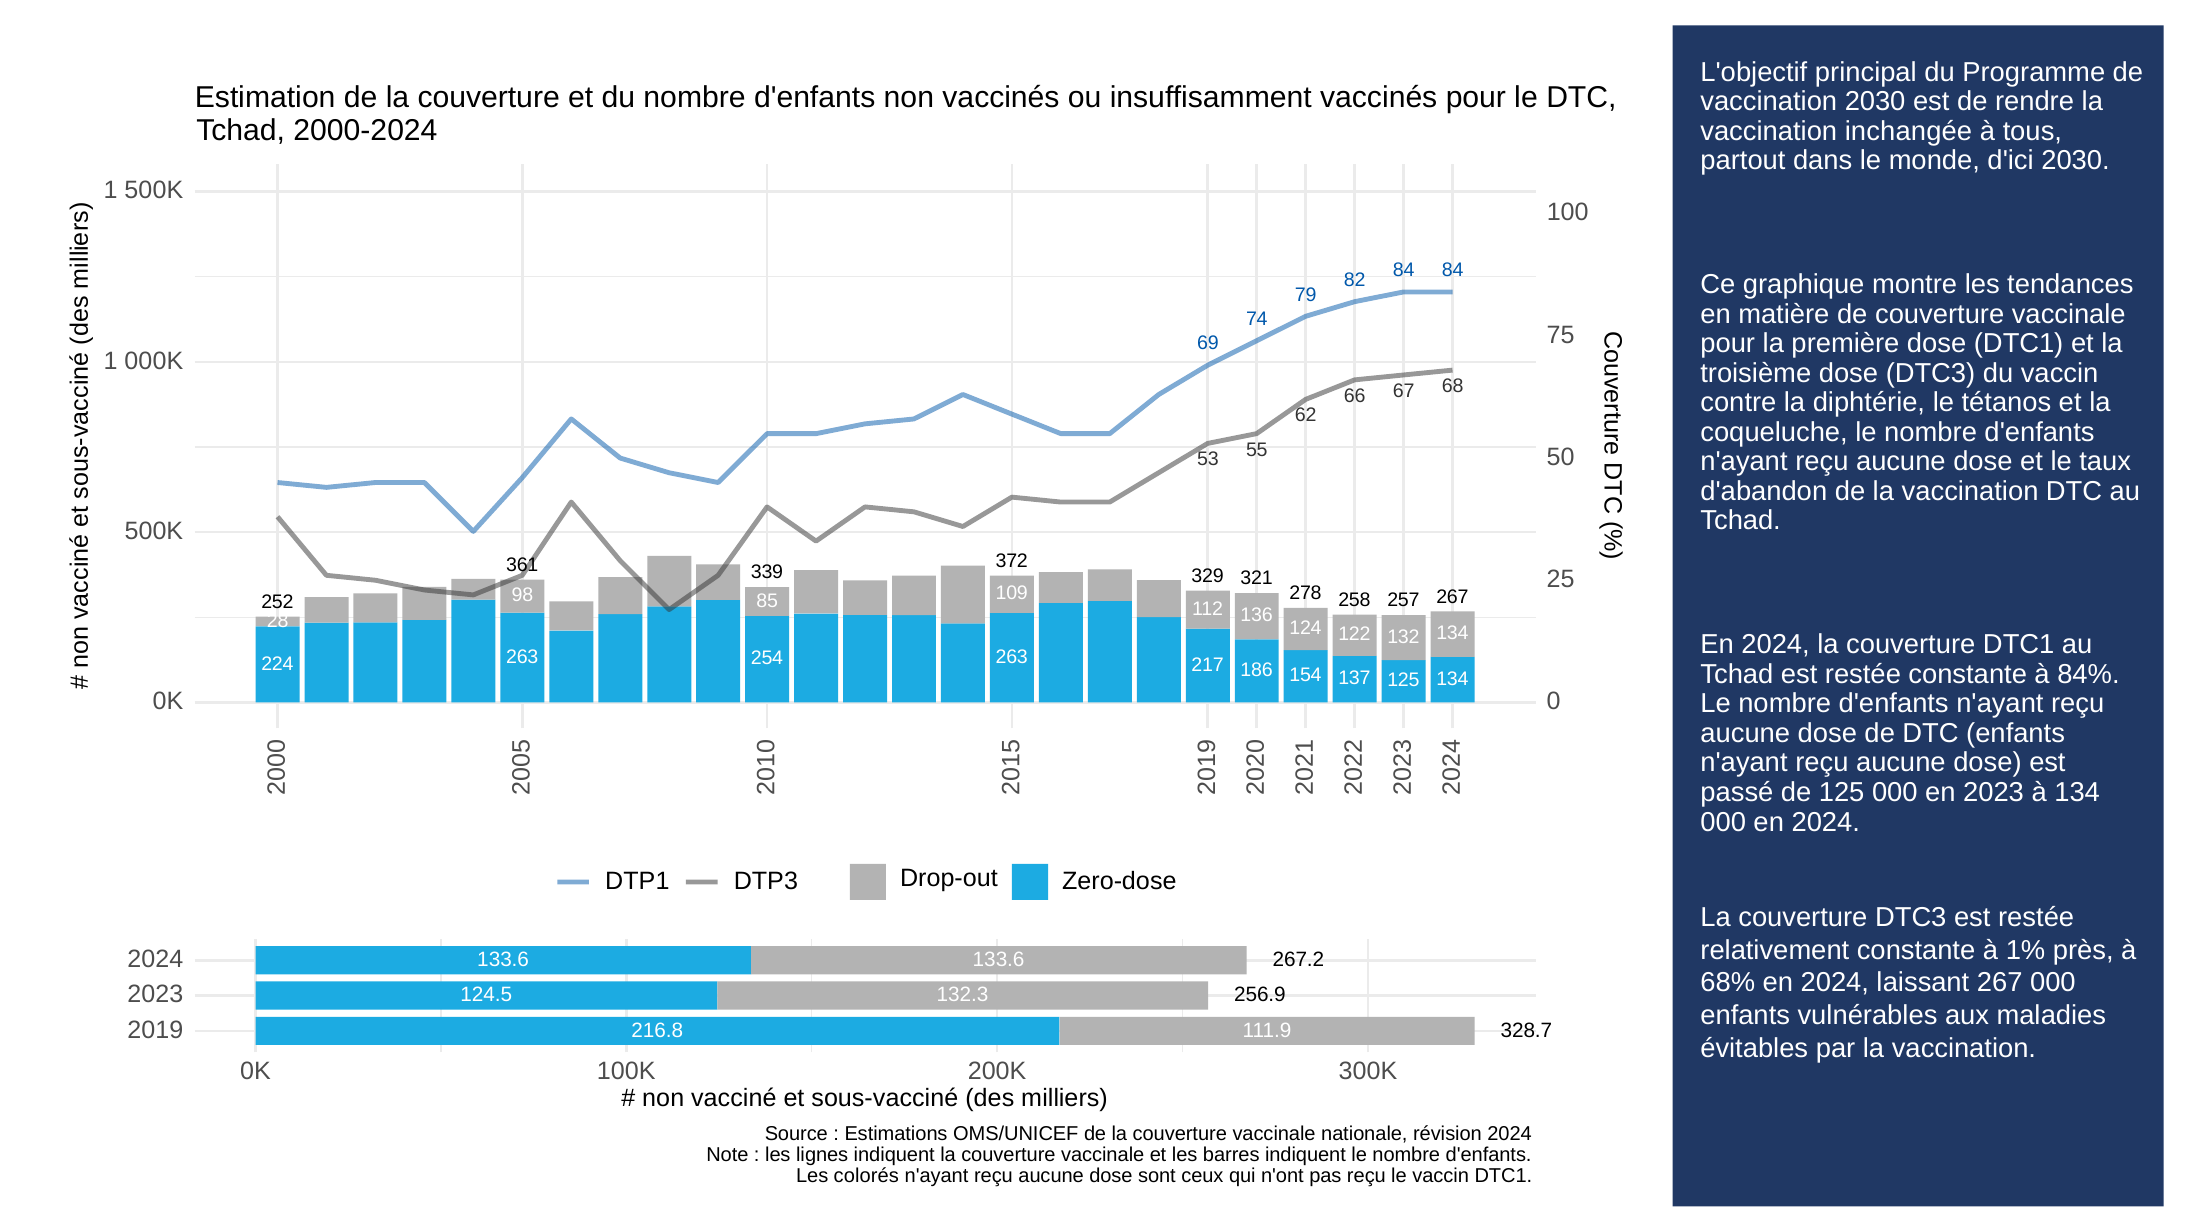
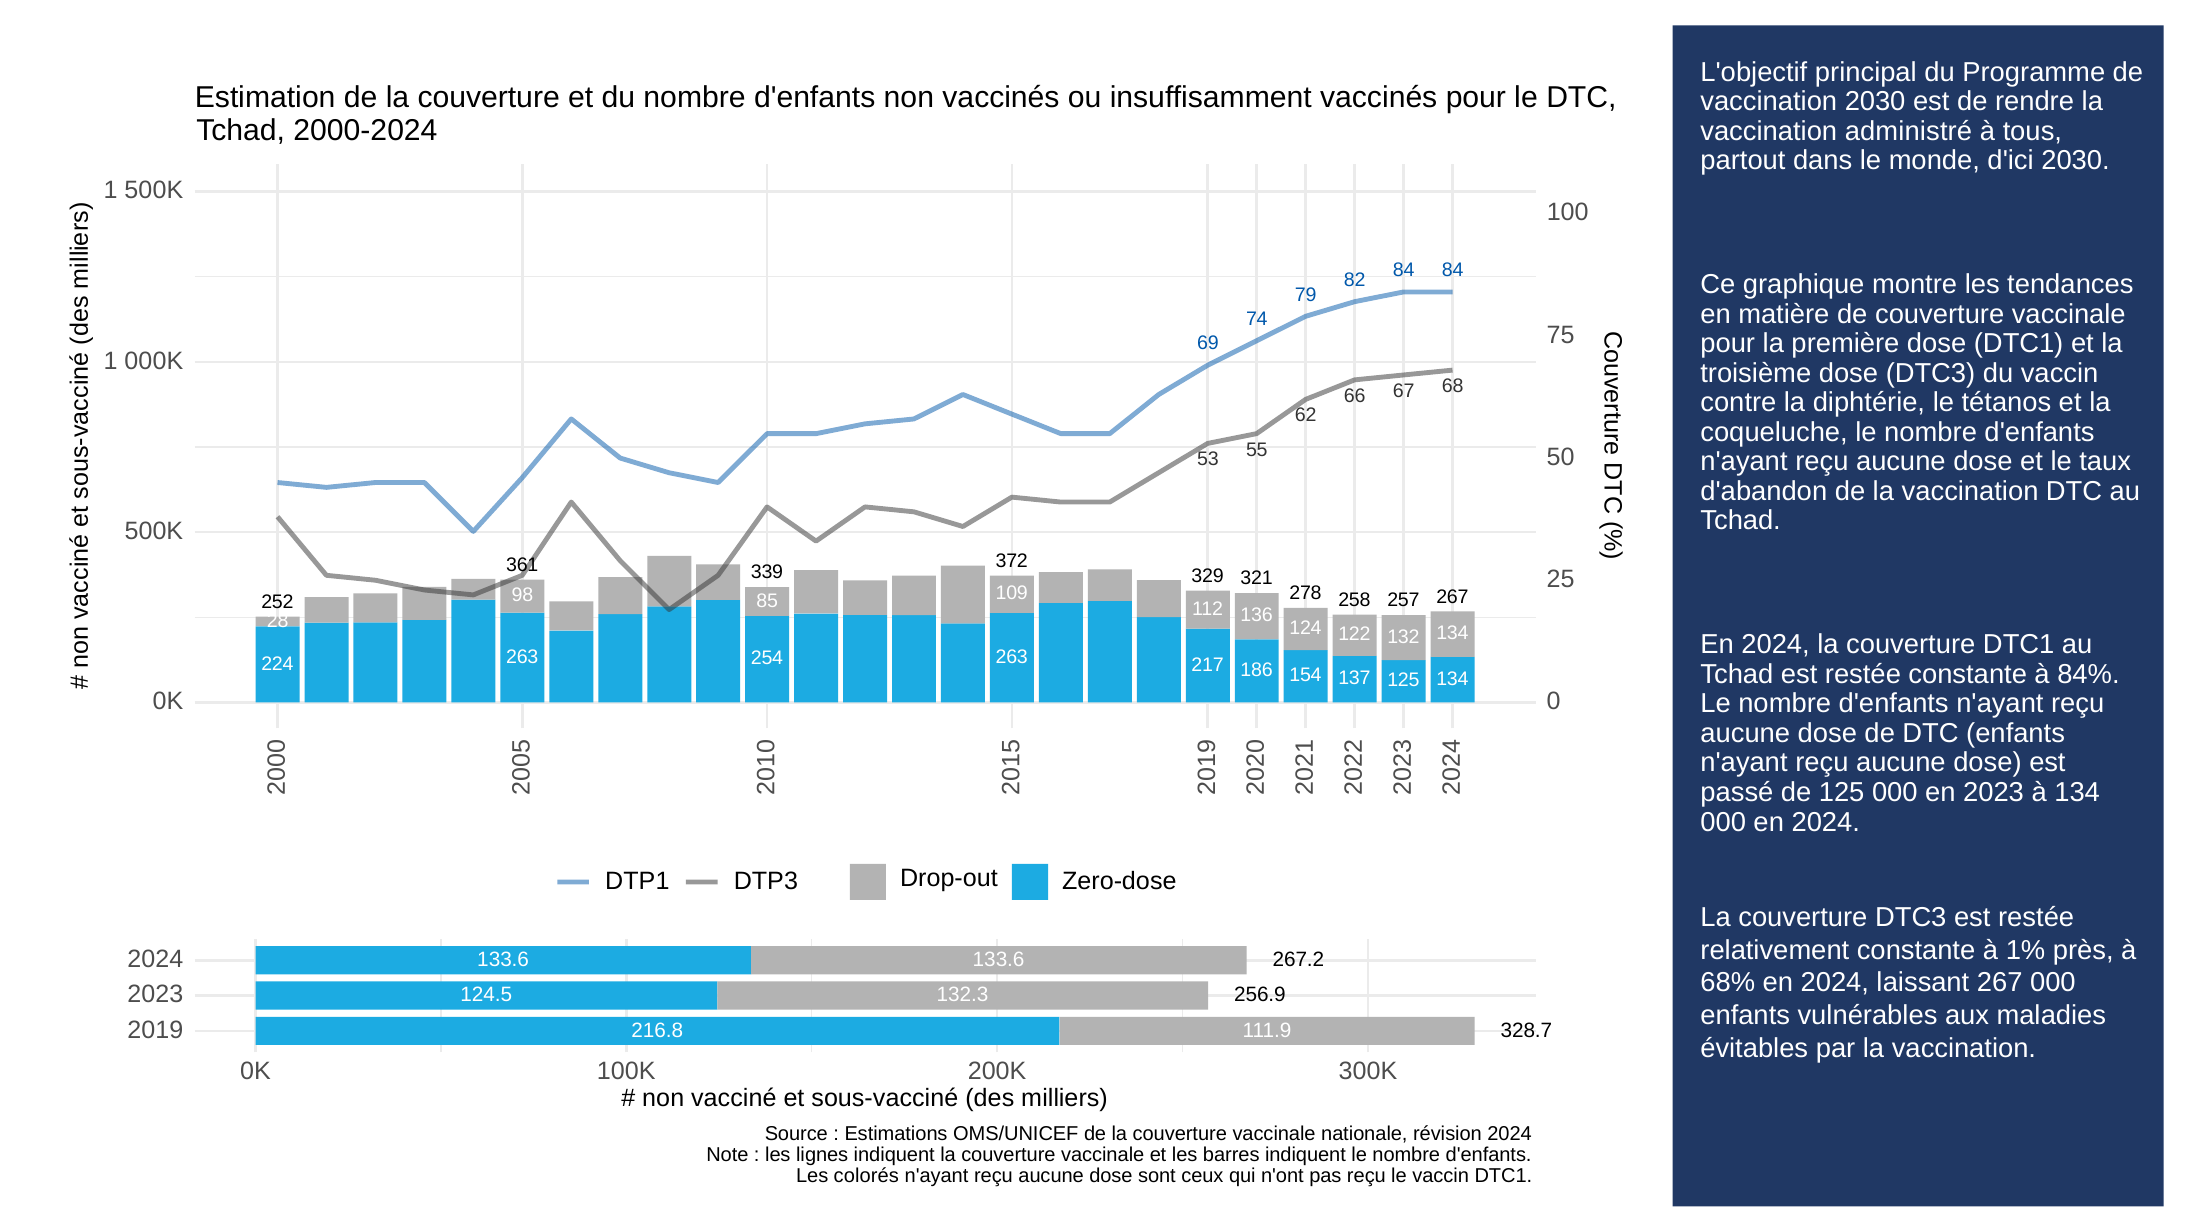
inchangée: inchangée -> administré (1908, 131)
